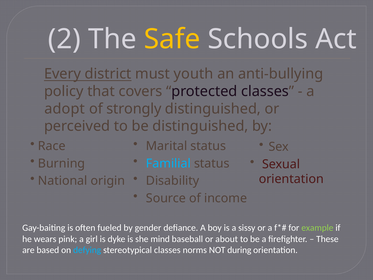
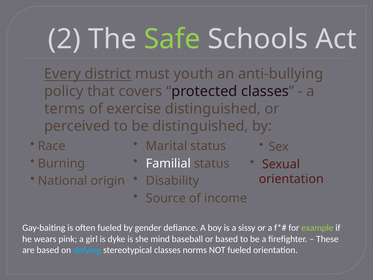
Safe colour: yellow -> light green (172, 39)
adopt: adopt -> terms (65, 109)
strongly: strongly -> exercise (134, 109)
Familial colour: light blue -> white (168, 163)
or about: about -> based (227, 239)
NOT during: during -> fueled (239, 250)
